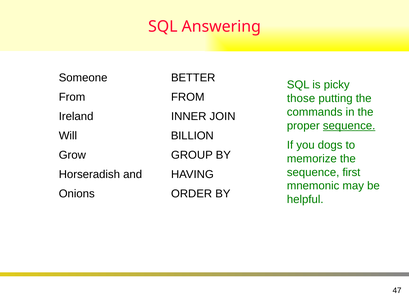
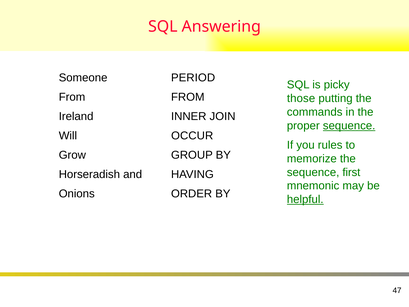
BETTER: BETTER -> PERIOD (193, 78)
BILLION: BILLION -> OCCUR (192, 136)
dogs: dogs -> rules (330, 145)
helpful underline: none -> present (305, 199)
